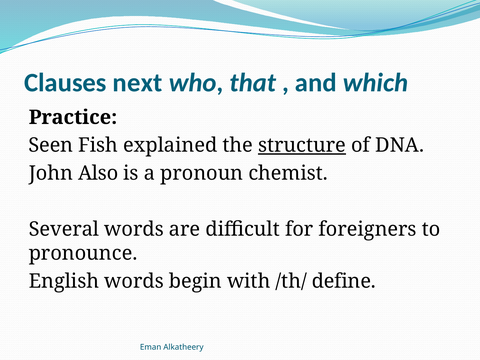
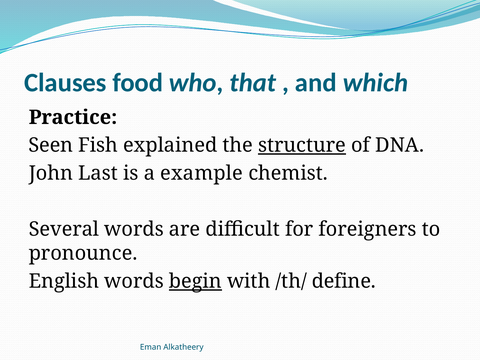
next: next -> food (138, 83)
Also: Also -> Last (98, 173)
pronoun: pronoun -> example (202, 173)
begin underline: none -> present (195, 281)
